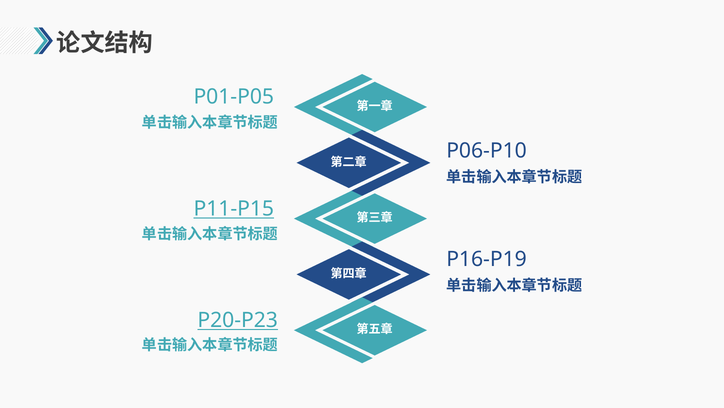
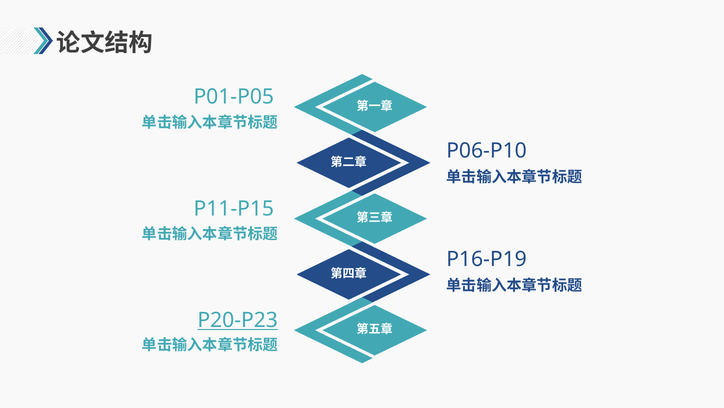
P11-P15 underline: present -> none (234, 208)
